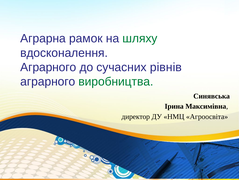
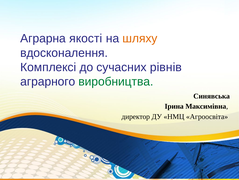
рамок: рамок -> якості (86, 38)
шляху colour: green -> orange (140, 38)
Аграрного: Аграрного -> Комплексі (48, 67)
